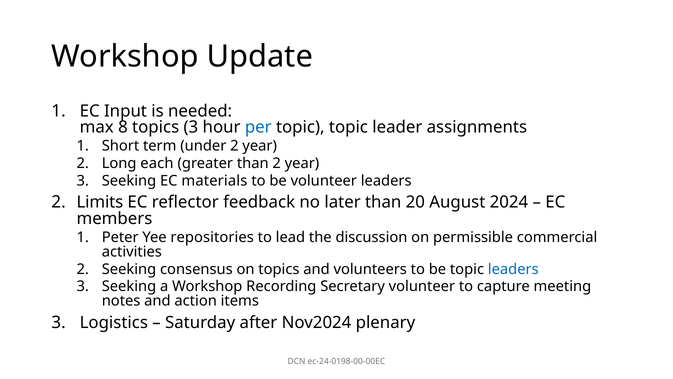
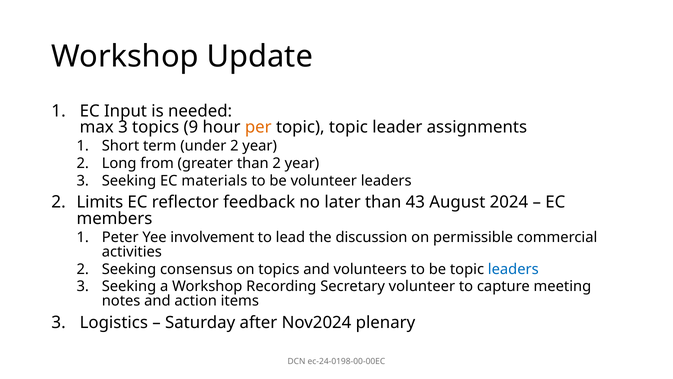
max 8: 8 -> 3 (123, 127)
topics 3: 3 -> 9 (191, 127)
per colour: blue -> orange (258, 127)
each: each -> from (157, 163)
20: 20 -> 43 (415, 202)
repositories: repositories -> involvement (212, 237)
